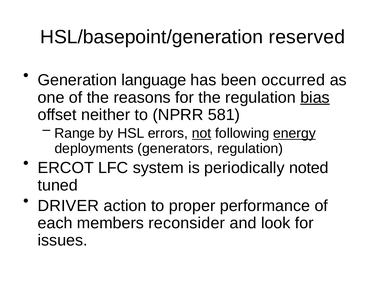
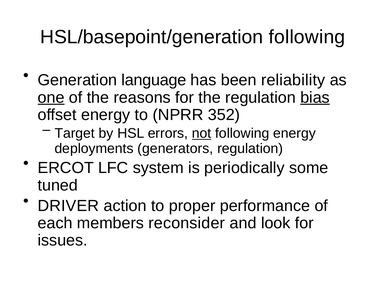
HSL/basepoint/generation reserved: reserved -> following (307, 37)
occurred: occurred -> reliability (293, 80)
one underline: none -> present (51, 98)
offset neither: neither -> energy (106, 115)
581: 581 -> 352 (224, 115)
Range: Range -> Target (75, 134)
energy underline: present -> none (295, 134)
noted: noted -> some (309, 168)
